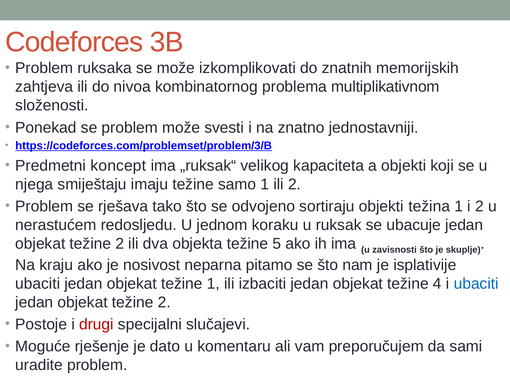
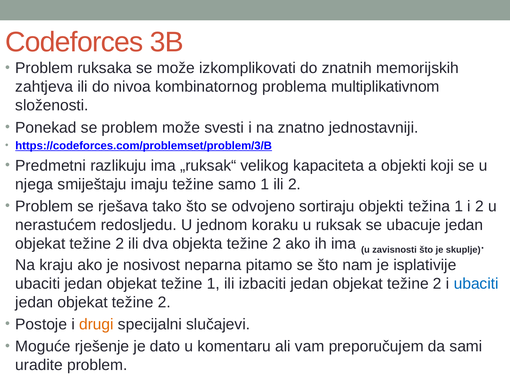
koncept: koncept -> razlikuju (119, 166)
objekta težine 5: 5 -> 2 (277, 244)
4: 4 -> 2 (437, 284)
drugi colour: red -> orange (96, 325)
